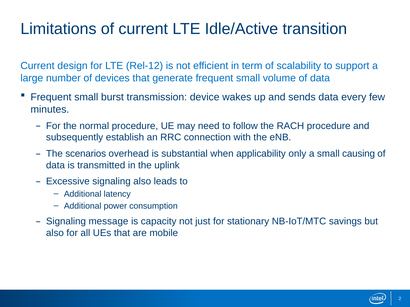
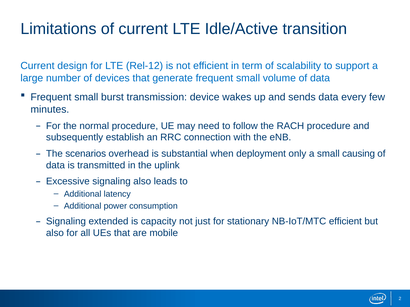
applicability: applicability -> deployment (261, 154)
message: message -> extended (109, 222)
NB-IoT/MTC savings: savings -> efficient (345, 222)
